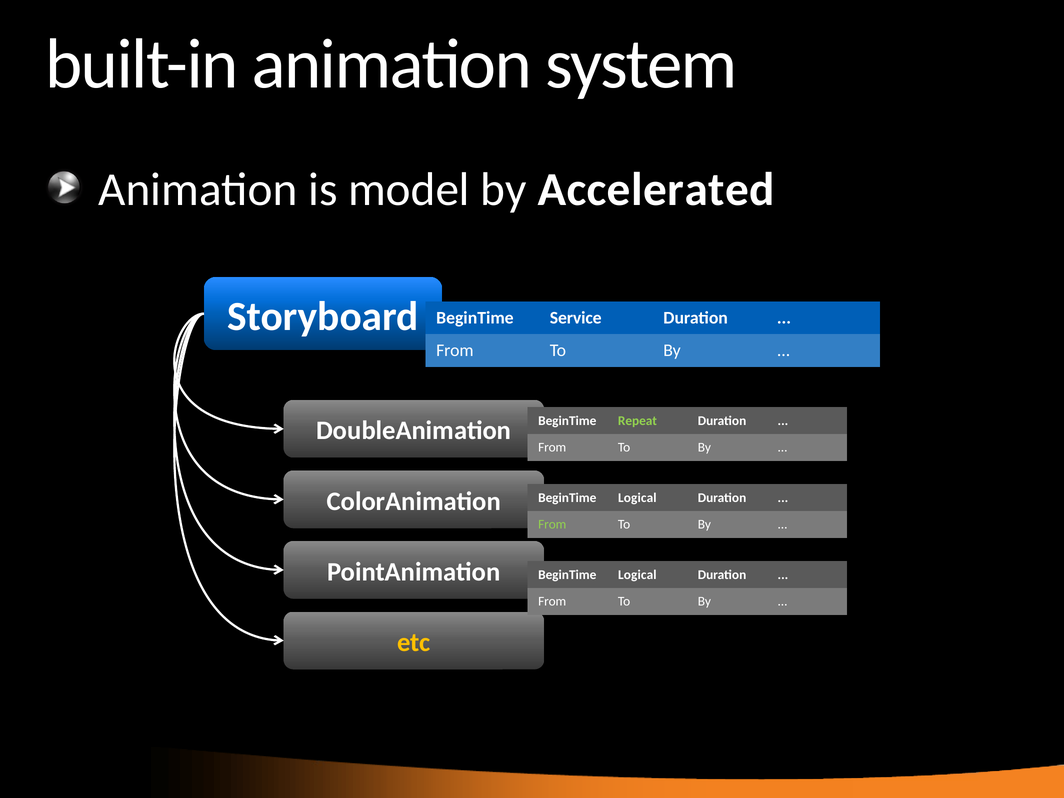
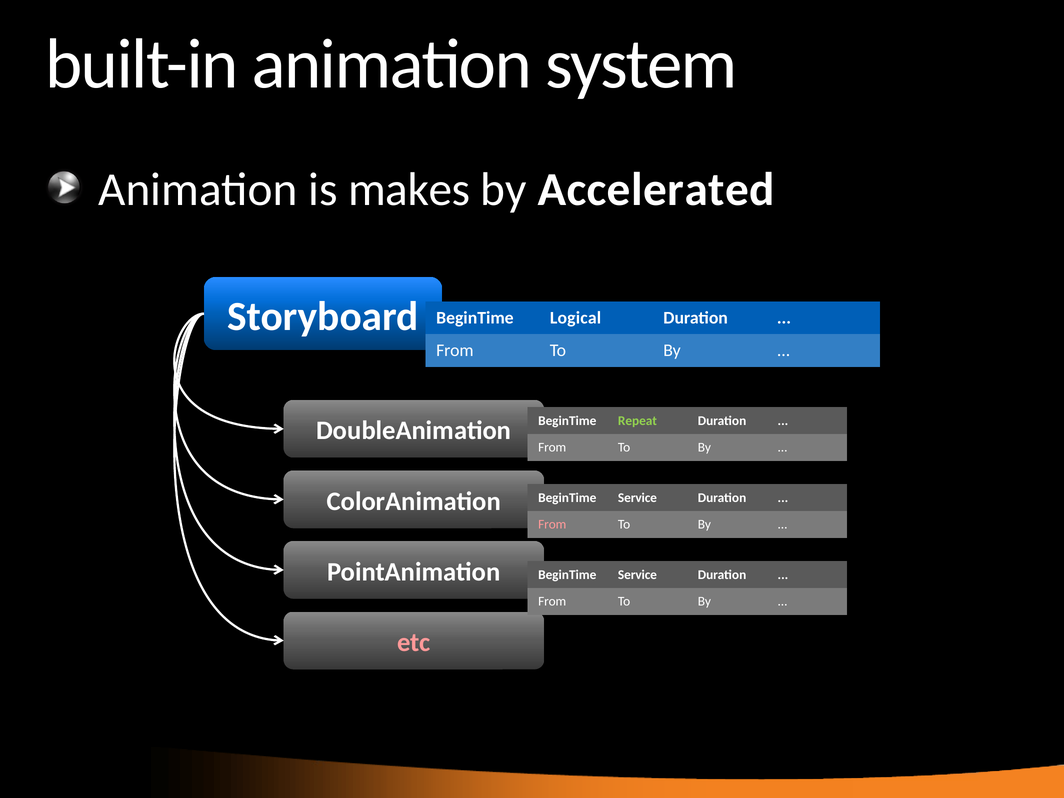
model: model -> makes (409, 190)
Service: Service -> Logical (576, 318)
Logical: Logical -> Service (637, 498)
From colour: light green -> pink (552, 525)
Logical: Logical -> Service (637, 575)
etc colour: yellow -> pink (414, 642)
